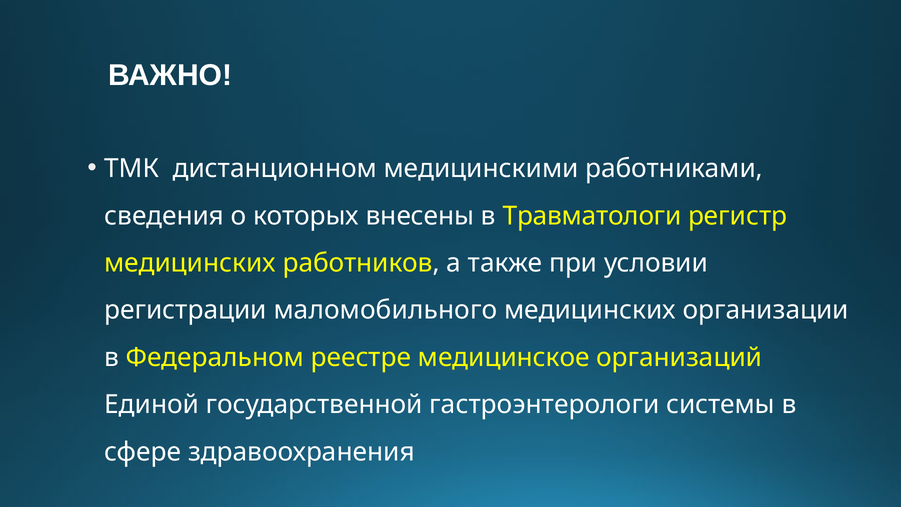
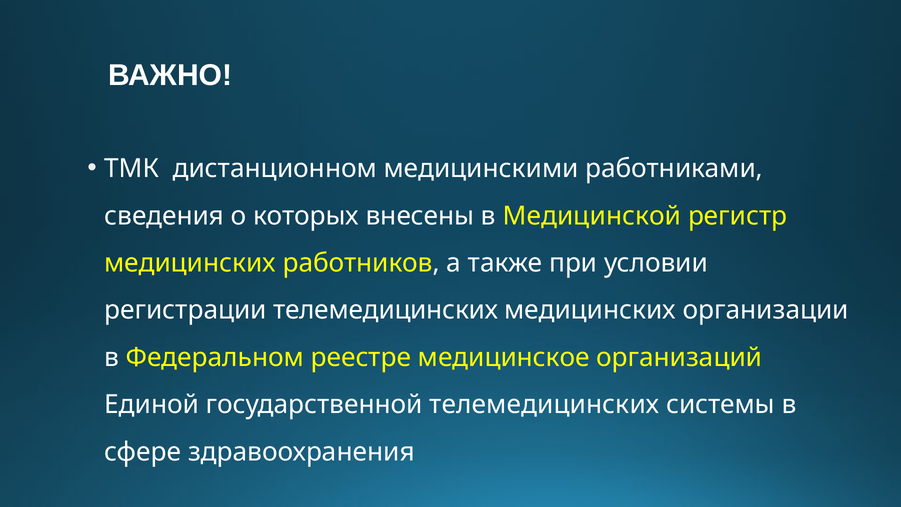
Травматологи: Травматологи -> Медицинской (592, 216)
регистрации маломобильного: маломобильного -> телемедицинских (386, 310)
государственной гастроэнтерологи: гастроэнтерологи -> телемедицинских (544, 405)
